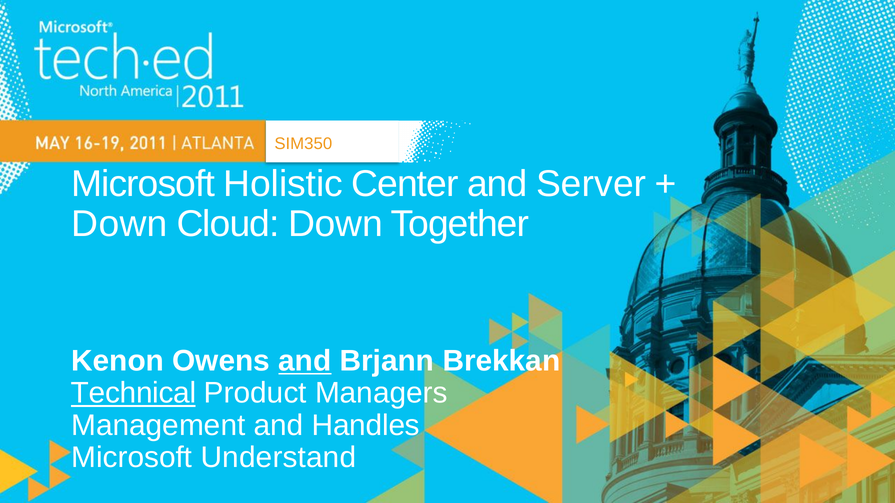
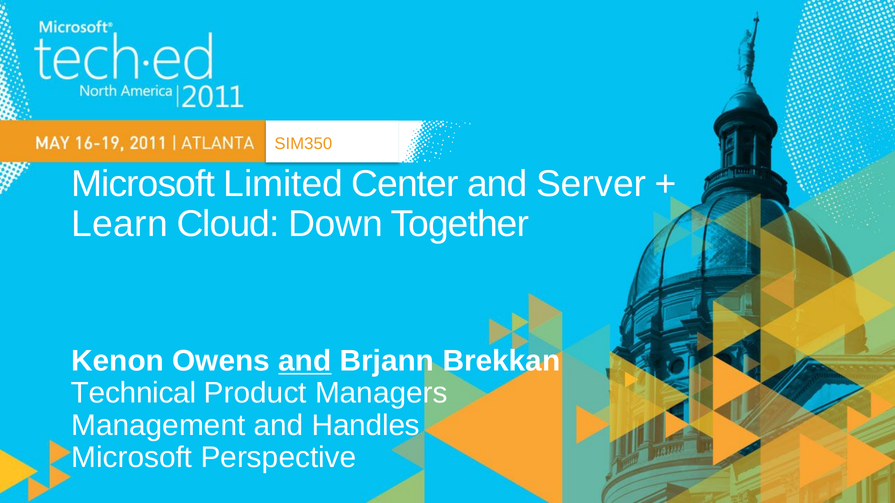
Holistic: Holistic -> Limited (283, 184)
Down: Down -> Learn (119, 224)
Technical underline: present -> none (134, 394)
Understand: Understand -> Perspective (279, 458)
